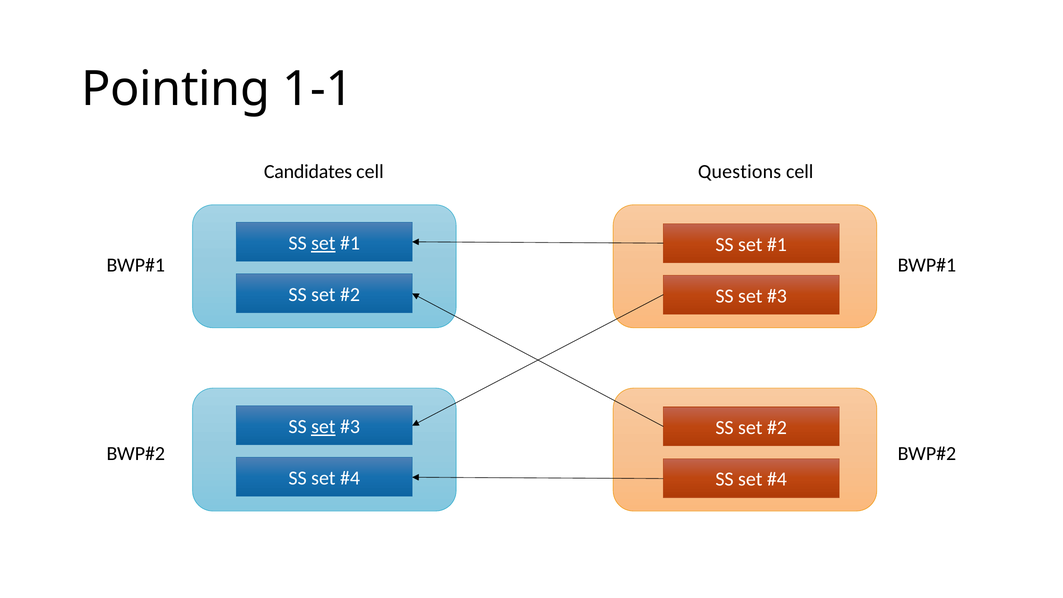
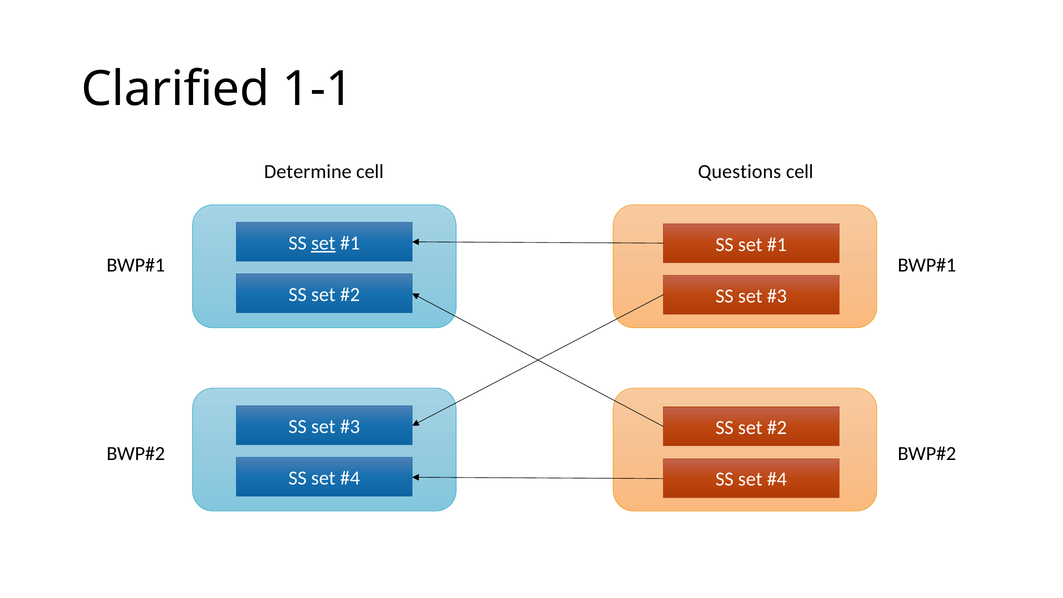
Pointing: Pointing -> Clarified (175, 89)
Candidates: Candidates -> Determine (308, 172)
set underline: present -> none (323, 427)
